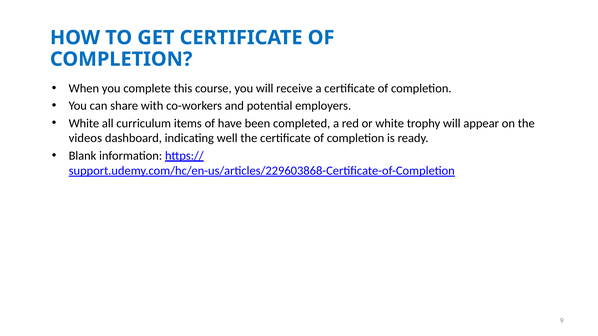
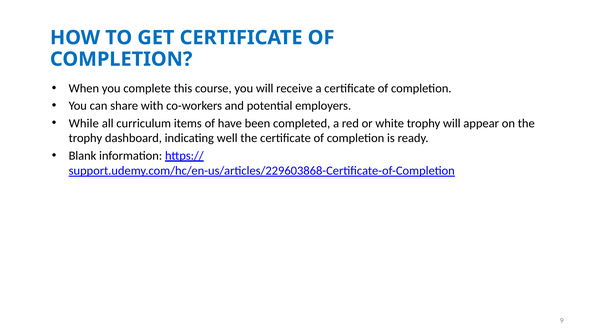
White: White -> While (84, 123)
videos: videos -> trophy (85, 138)
